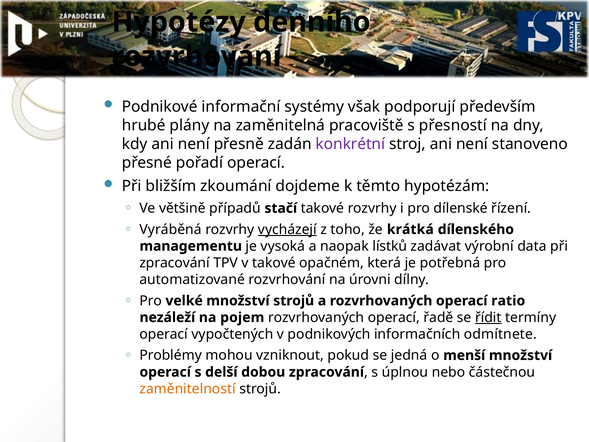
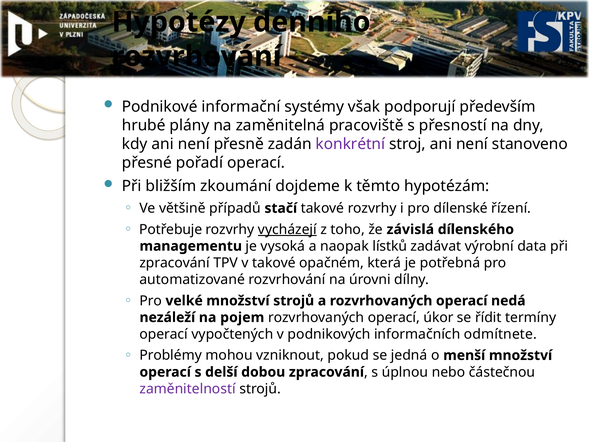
Vyráběná: Vyráběná -> Potřebuje (171, 229)
krátká: krátká -> závislá (410, 229)
ratio: ratio -> nedá (508, 301)
řadě: řadě -> úkor (438, 317)
řídit underline: present -> none (488, 317)
zaměnitelností colour: orange -> purple (188, 389)
